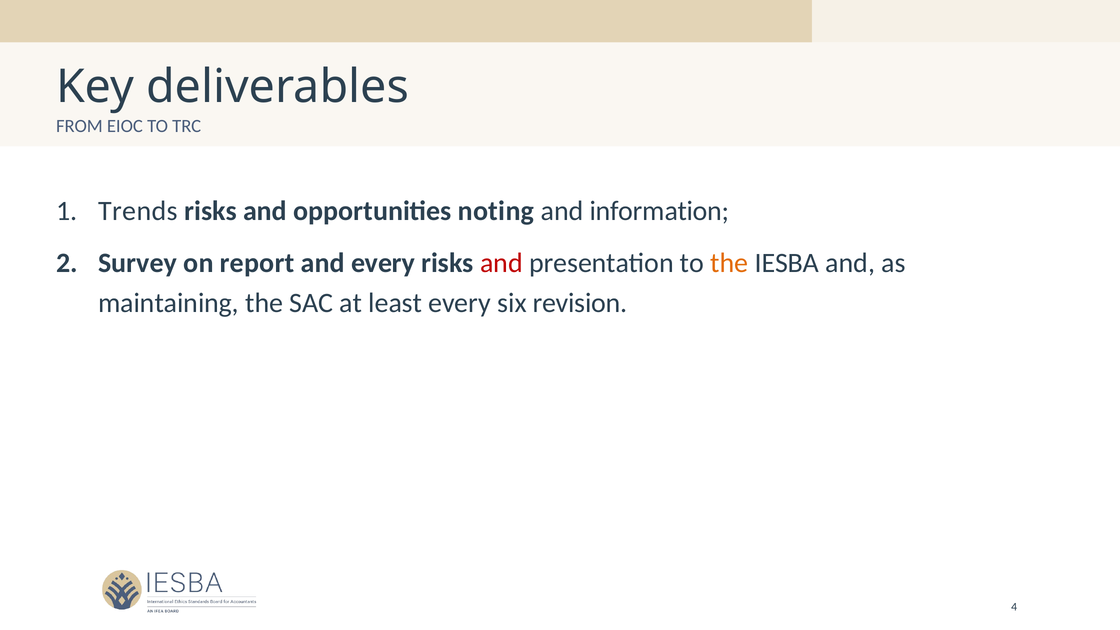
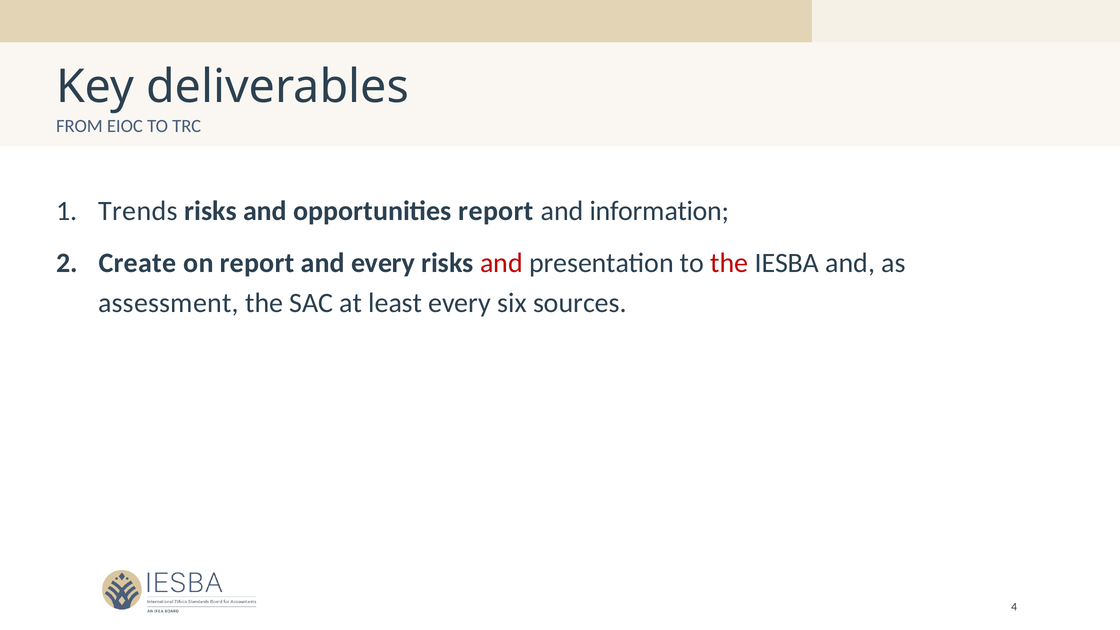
opportunities noting: noting -> report (496, 211)
Survey: Survey -> Create (137, 263)
the colour: orange -> red (729, 263)
maintaining: maintaining -> assessment (168, 303)
revision: revision -> sources (580, 303)
